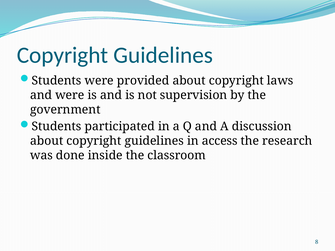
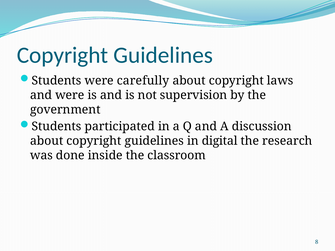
provided: provided -> carefully (143, 81)
access: access -> digital (220, 141)
